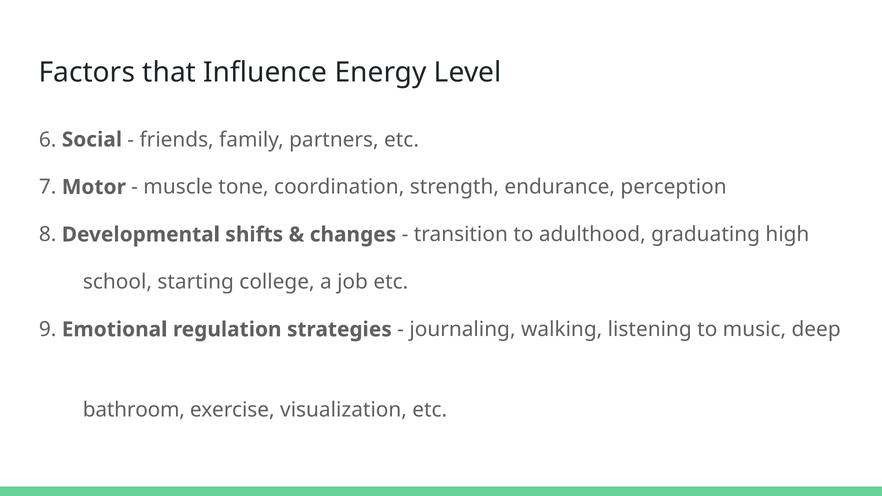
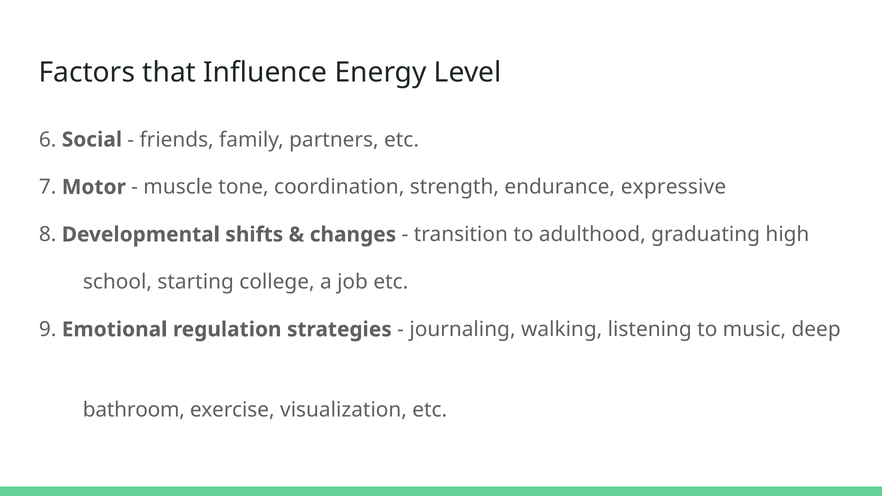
perception: perception -> expressive (674, 187)
